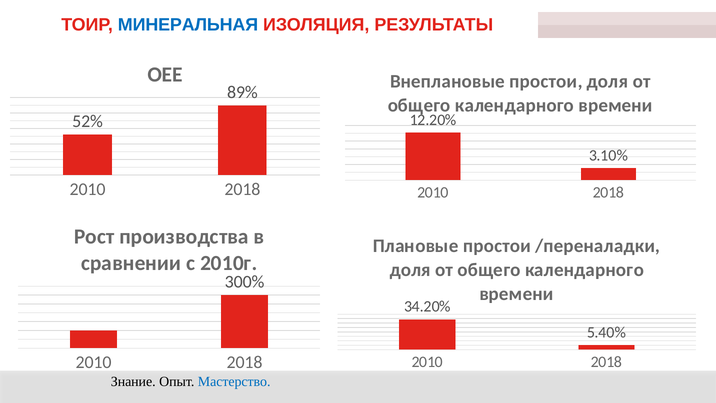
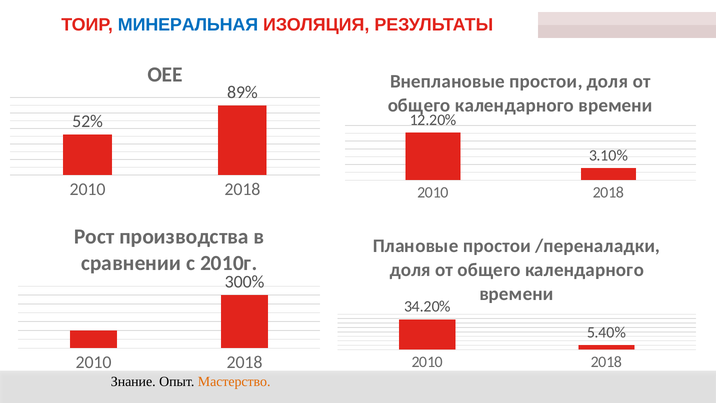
Мастерство colour: blue -> orange (234, 381)
